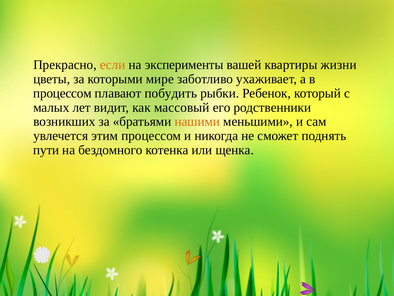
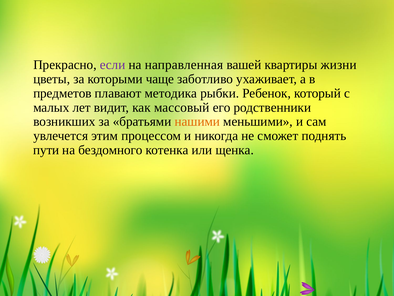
если colour: orange -> purple (113, 65)
эксперименты: эксперименты -> направленная (184, 65)
мире: мире -> чаще (160, 79)
процессом: процессом -> предметов (62, 93)
побудить: побудить -> методика (171, 93)
